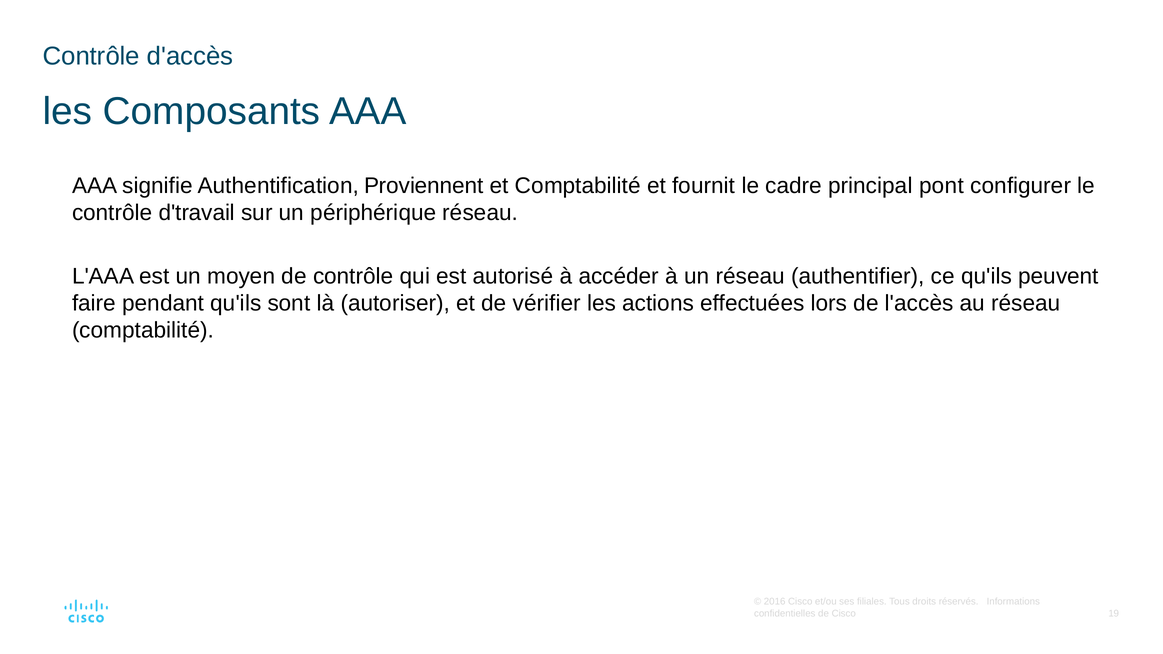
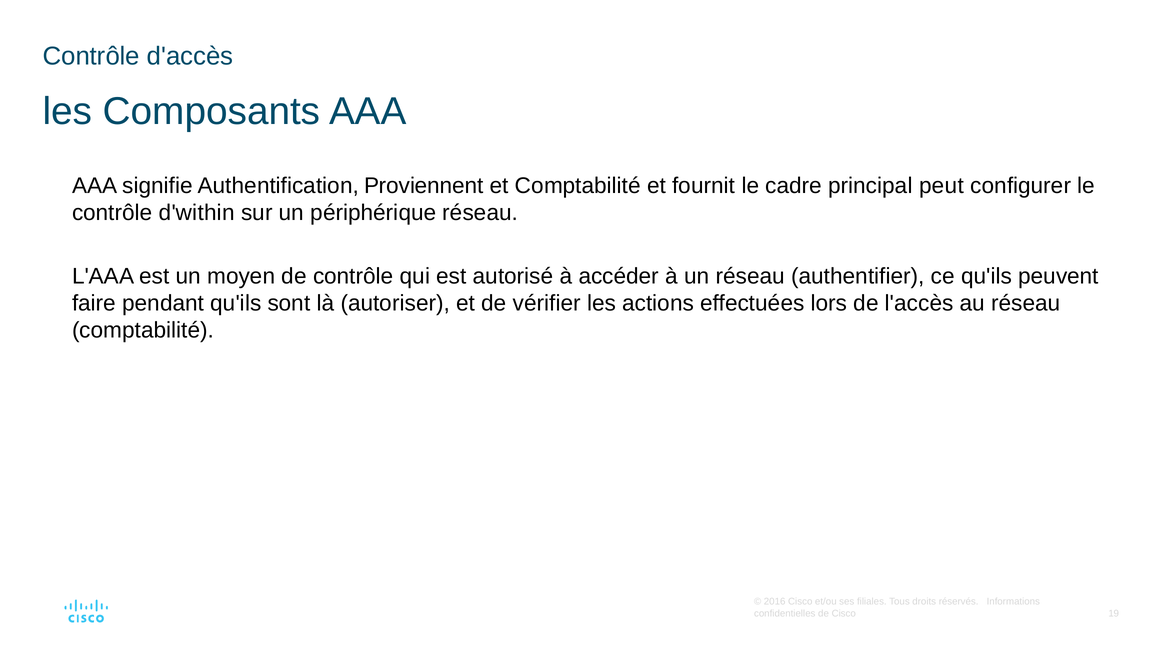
pont: pont -> peut (941, 186)
d'travail: d'travail -> d'within (197, 213)
